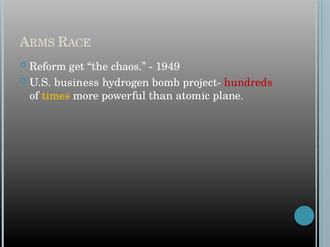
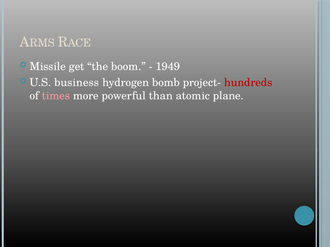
Reform: Reform -> Missile (48, 67)
chaos: chaos -> boom (128, 67)
times colour: yellow -> pink (56, 96)
